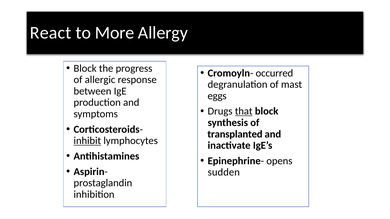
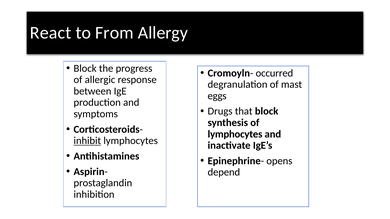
More: More -> From (114, 33)
that underline: present -> none (244, 111)
transplanted: transplanted -> lymphocytes (235, 134)
sudden: sudden -> depend (224, 173)
